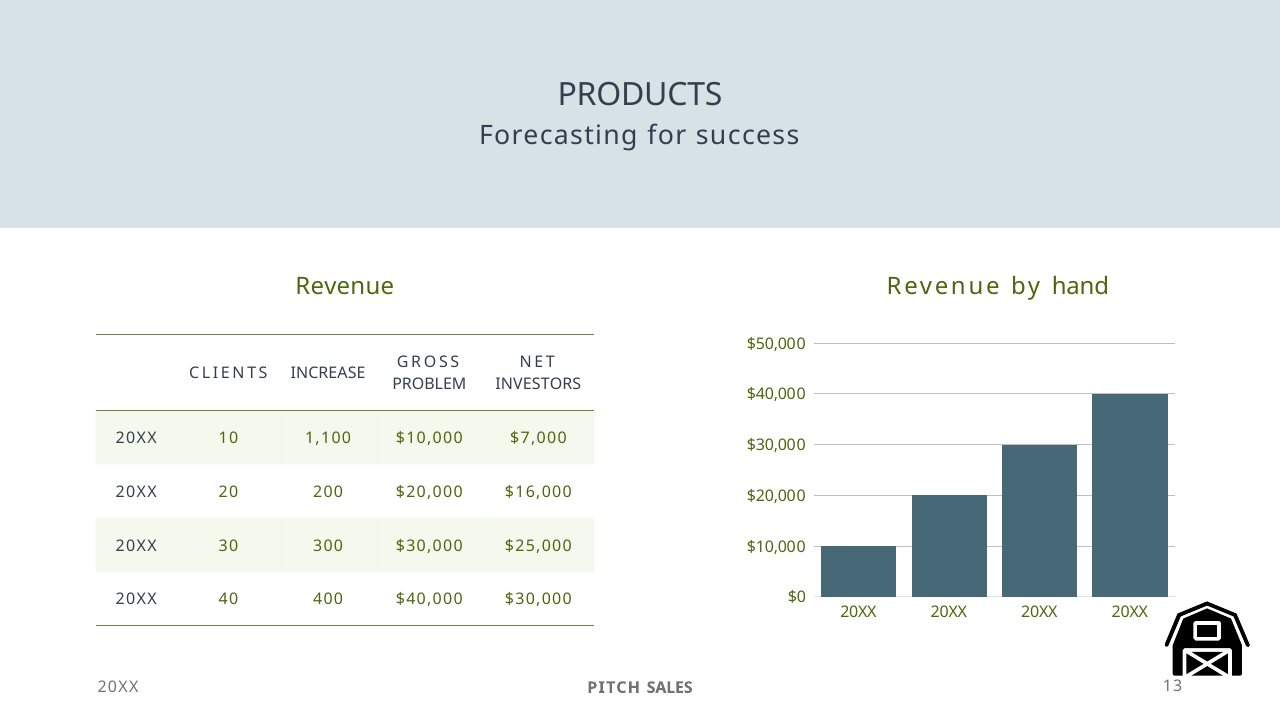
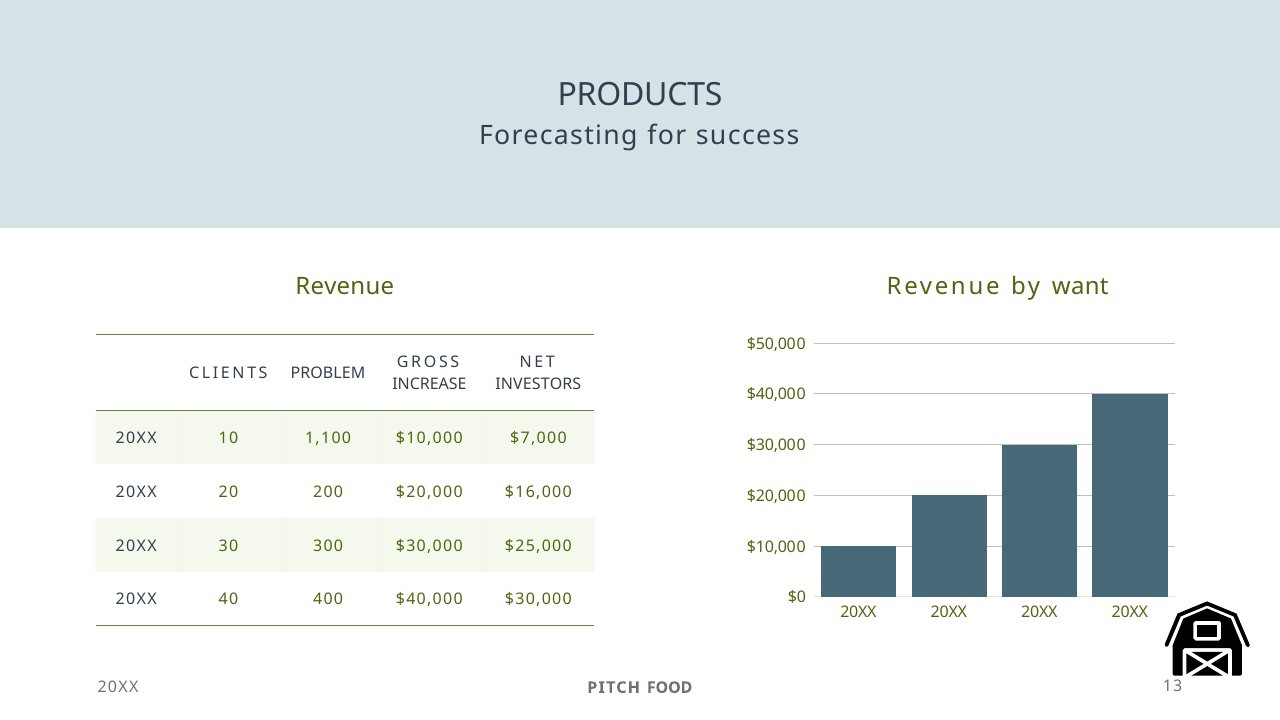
hand: hand -> want (1080, 287)
INCREASE: INCREASE -> PROBLEM (328, 373)
PROBLEM: PROBLEM -> INCREASE (429, 384)
SALES: SALES -> FOOD (670, 688)
